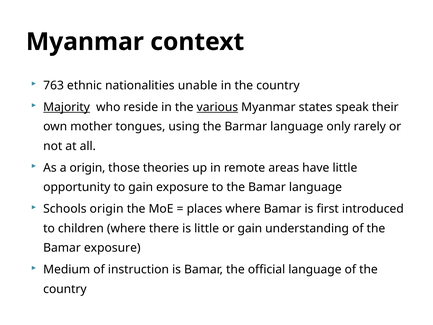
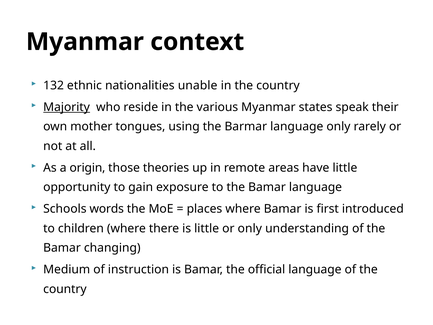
763: 763 -> 132 (54, 85)
various underline: present -> none (217, 107)
Schools origin: origin -> words (107, 209)
or gain: gain -> only (250, 228)
Bamar exposure: exposure -> changing (112, 248)
